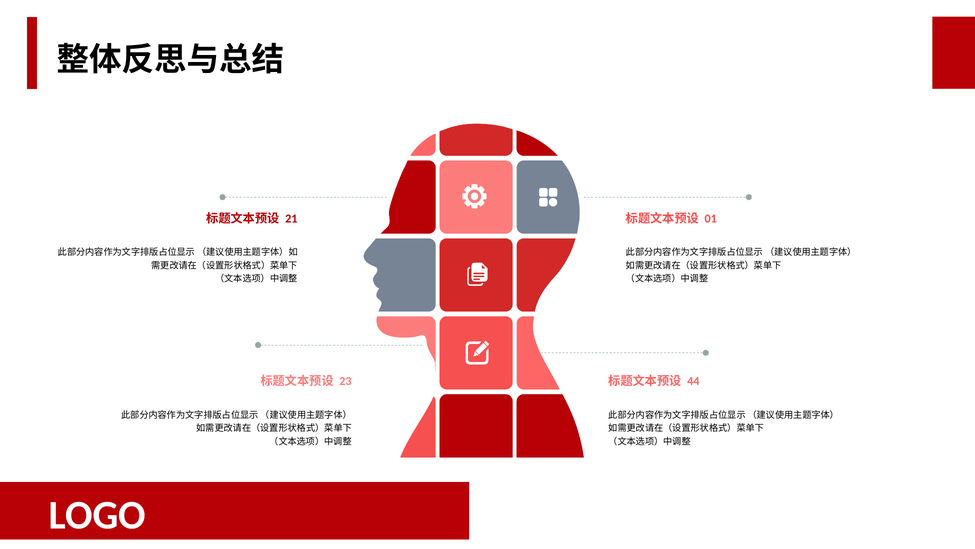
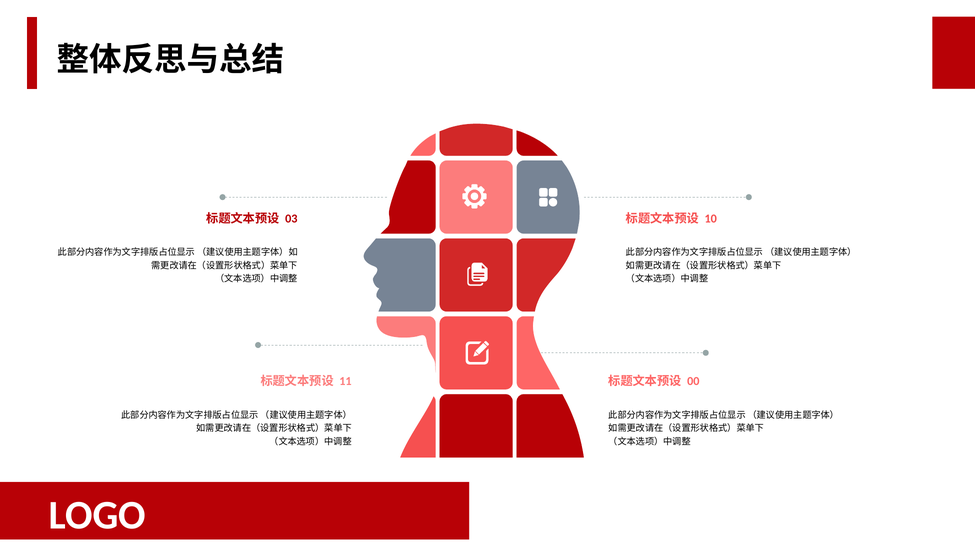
21: 21 -> 03 (291, 218)
01: 01 -> 10 (711, 218)
23: 23 -> 11 (345, 381)
44: 44 -> 00 (693, 381)
